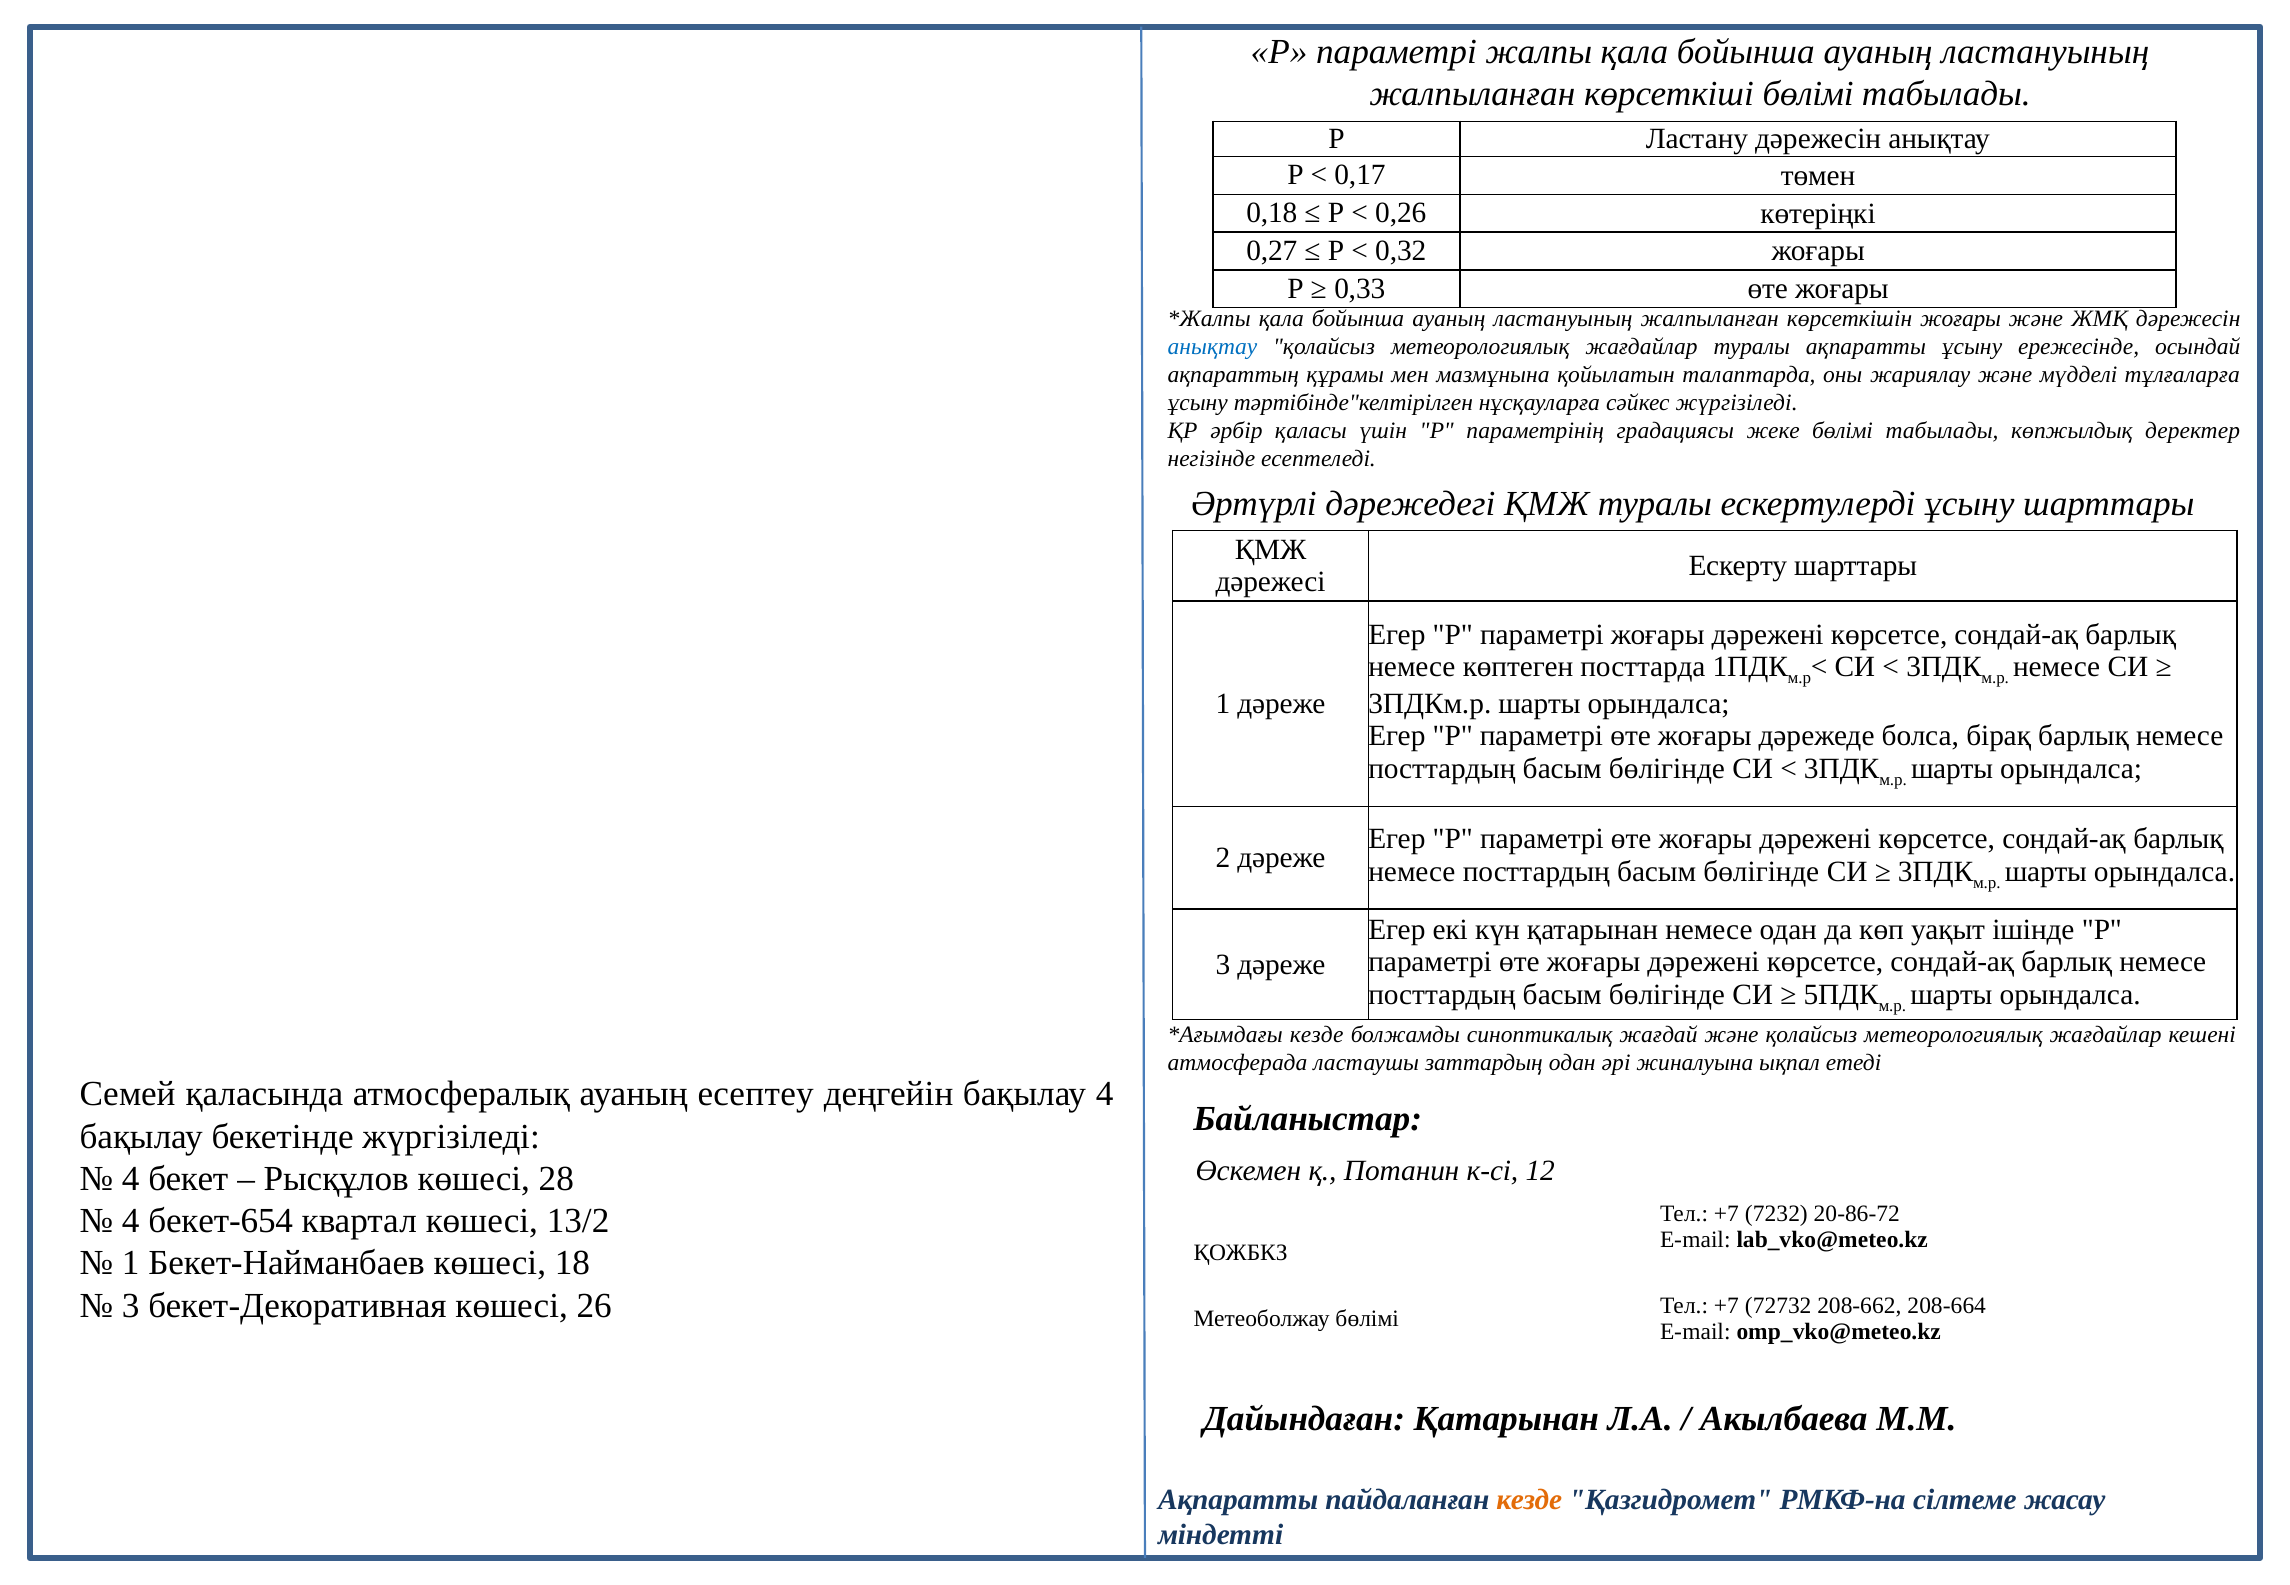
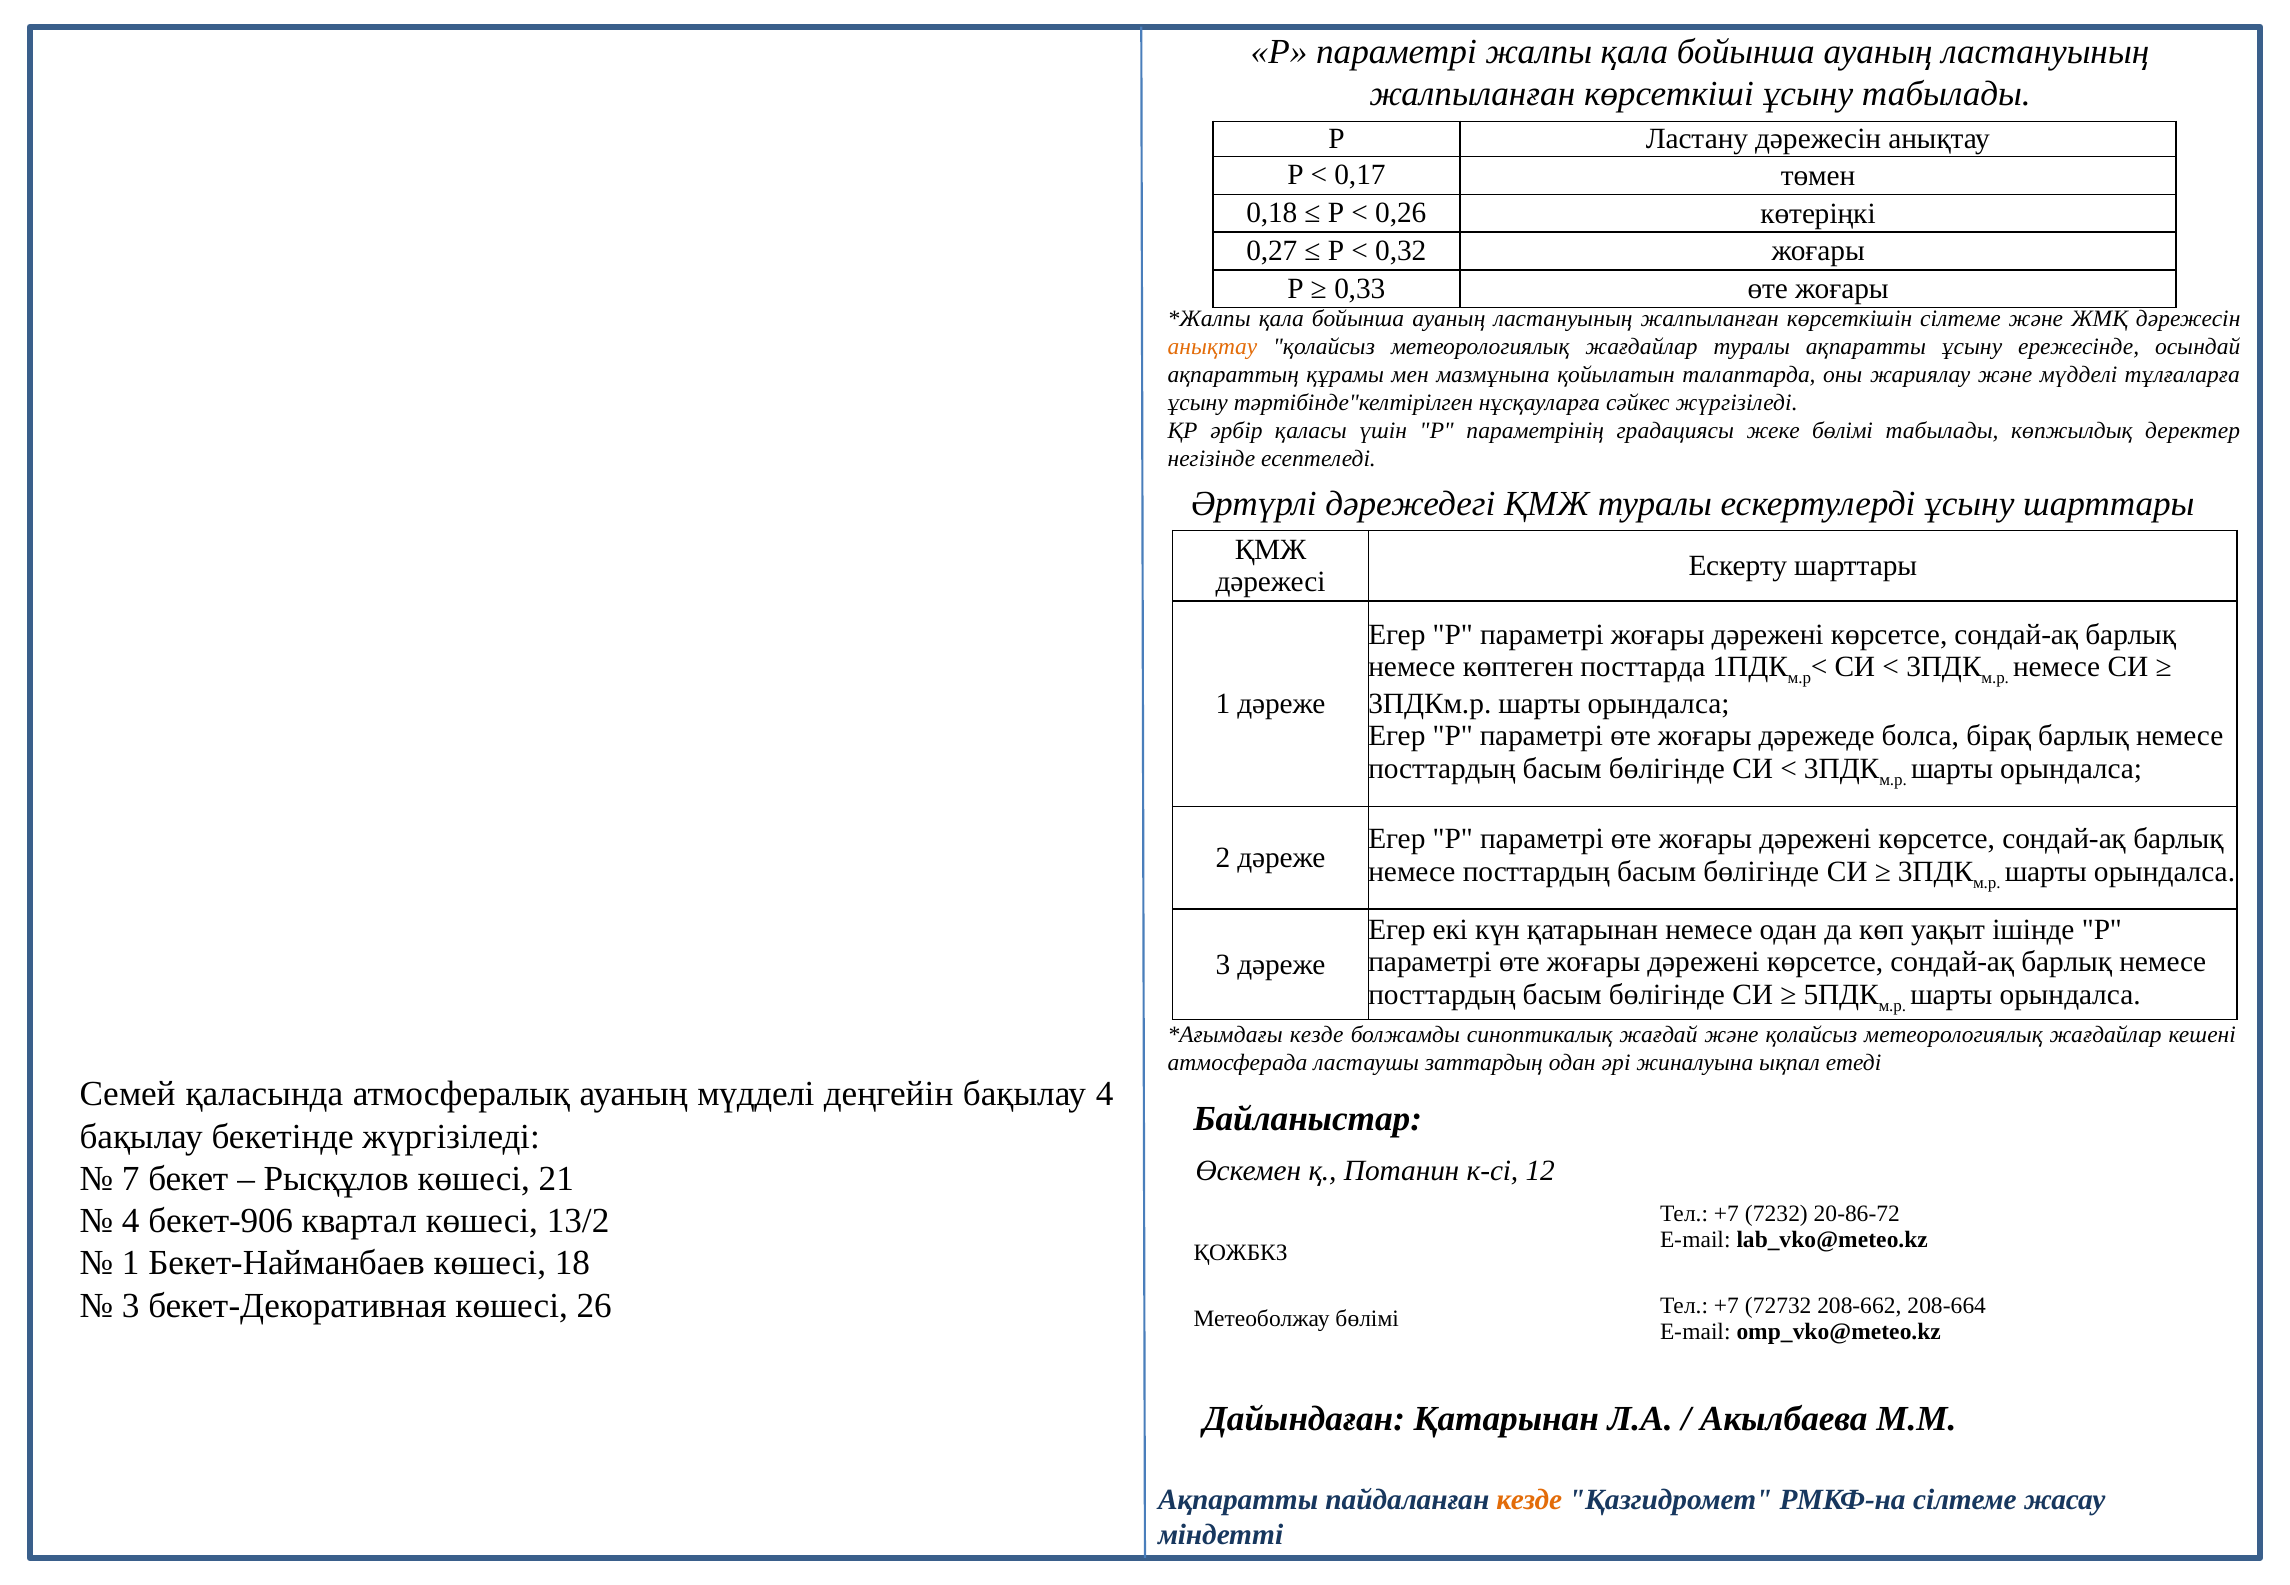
көрсеткіші бөлімі: бөлімі -> ұсыну (1808, 94)
көрсеткішін жоғары: жоғары -> сілтеме (1960, 319)
анықтау colour: blue -> orange (1212, 347)
ауаның есептеу: есептеу -> мүдделі (756, 1094)
4: 4 -> 7 (131, 1179)
28: 28 -> 21 (556, 1179)
бекет-654: бекет-654 -> бекет-906 (221, 1221)
